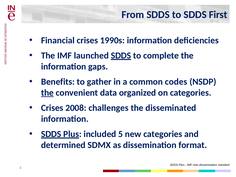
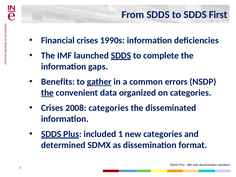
gather underline: none -> present (99, 82)
codes: codes -> errors (176, 82)
2008 challenges: challenges -> categories (109, 108)
5: 5 -> 1 (121, 134)
